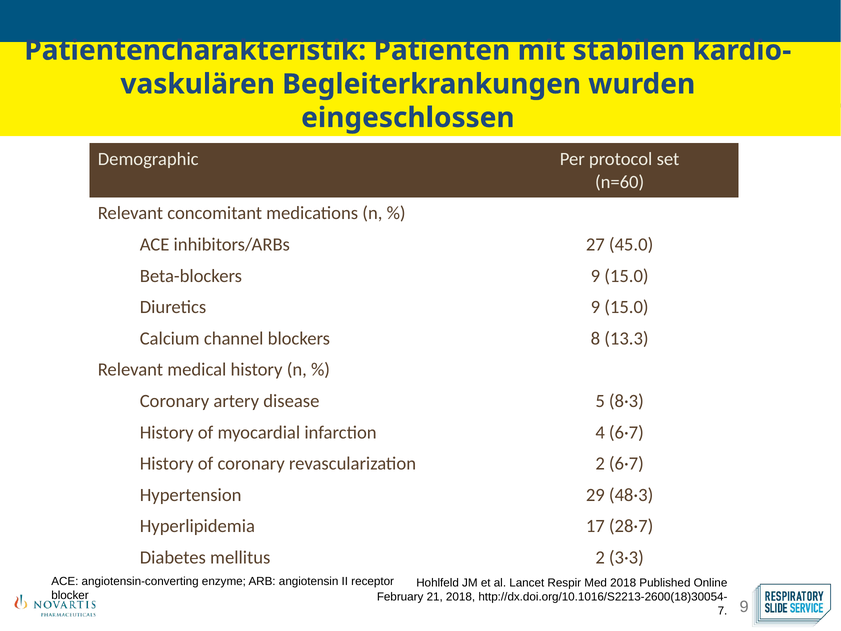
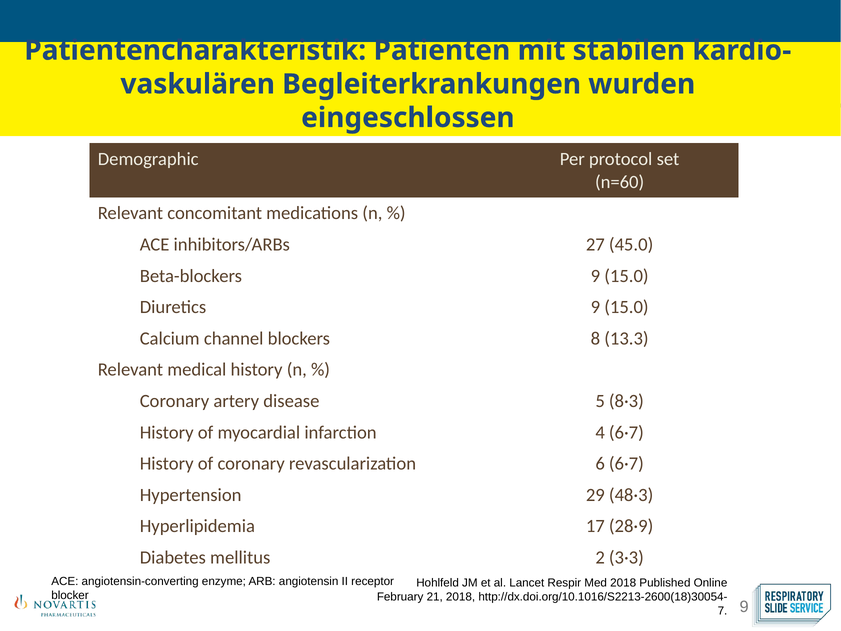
revascularization 2: 2 -> 6 (600, 463)
28·7: 28·7 -> 28·9 (631, 526)
